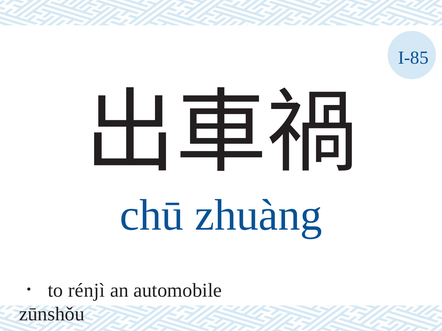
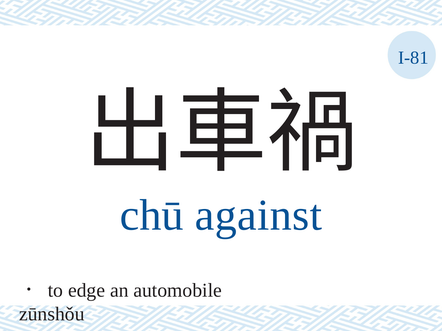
I-85: I-85 -> I-81 (413, 58)
zhuàng: zhuàng -> against (258, 216)
rénjì: rénjì -> edge (87, 291)
